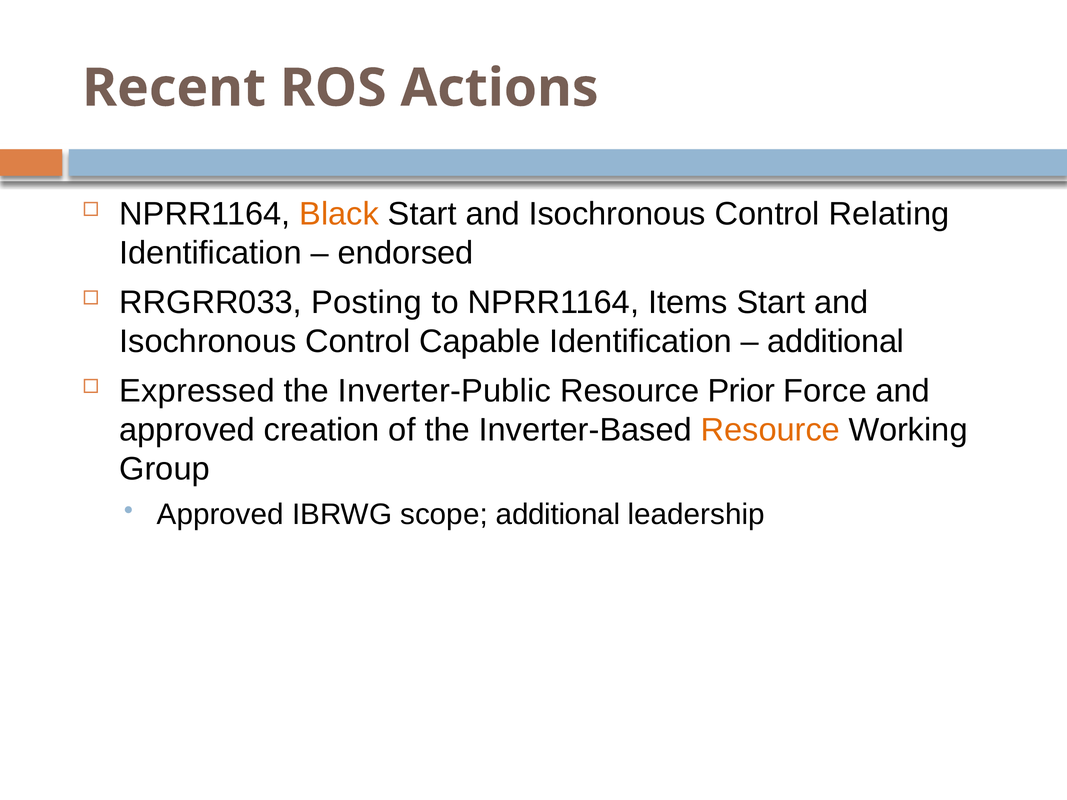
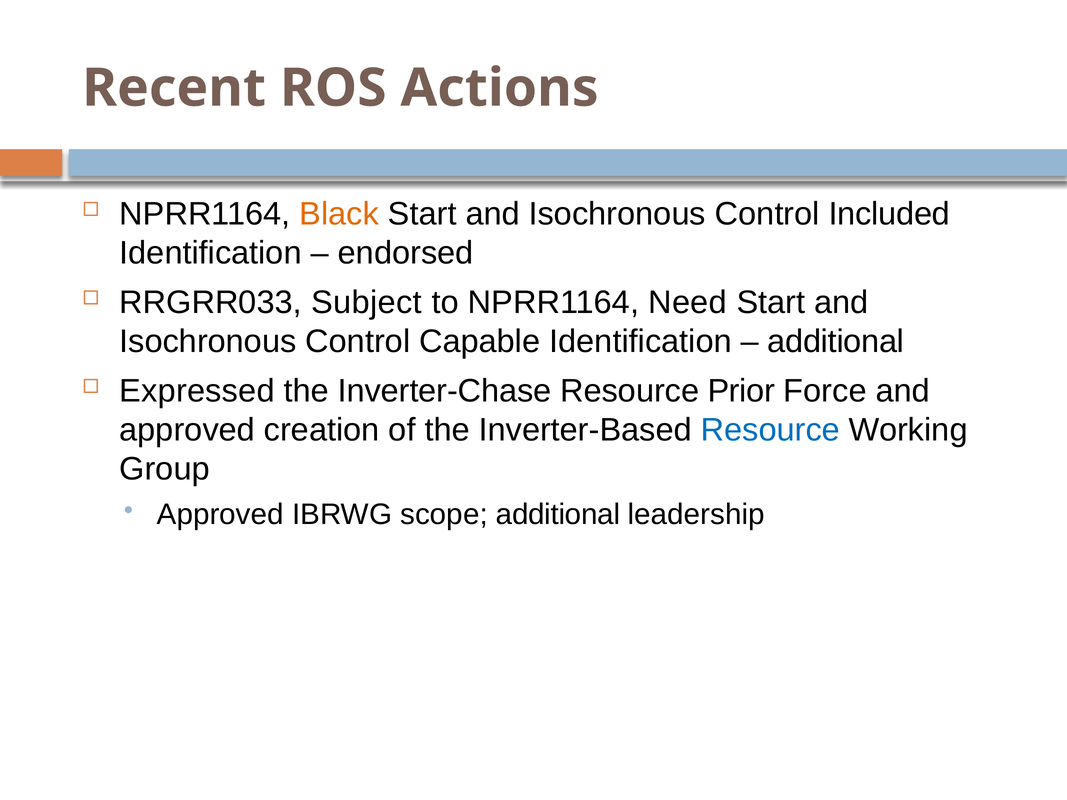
Relating: Relating -> Included (889, 214)
Posting: Posting -> Subject (367, 302)
Items: Items -> Need (688, 302)
Inverter-Public: Inverter-Public -> Inverter-Chase (445, 391)
Resource colour: orange -> blue (770, 430)
